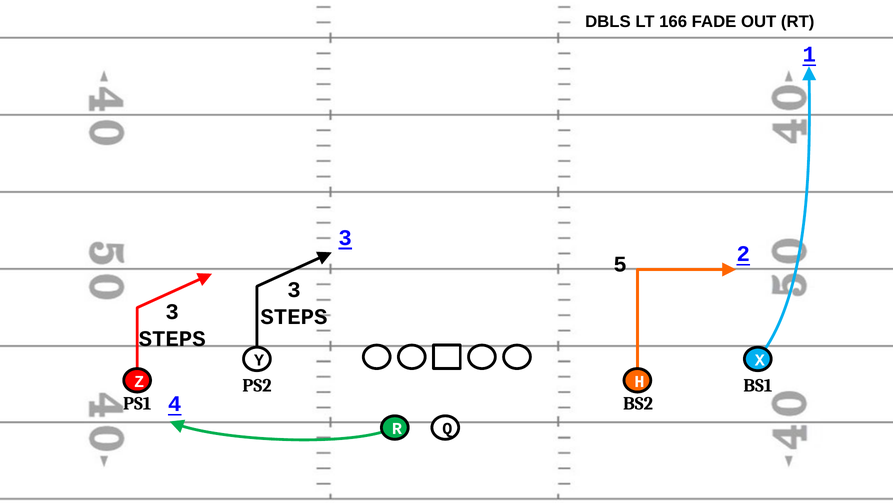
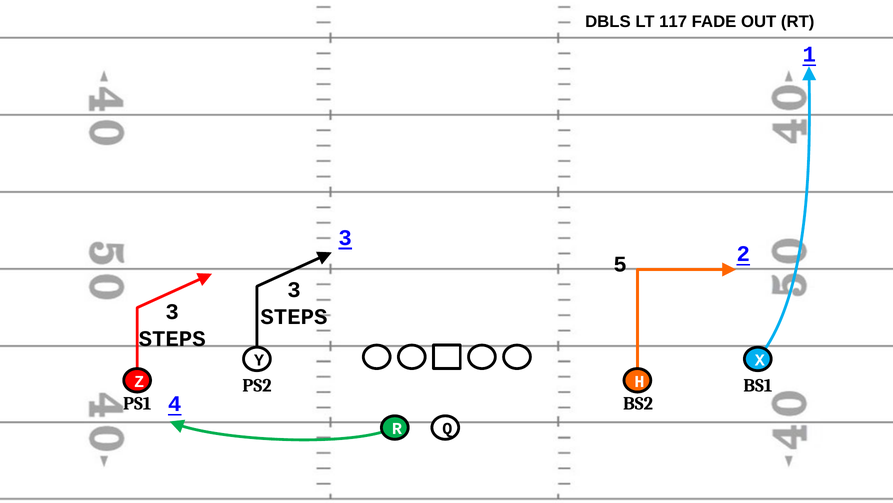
166: 166 -> 117 (673, 22)
